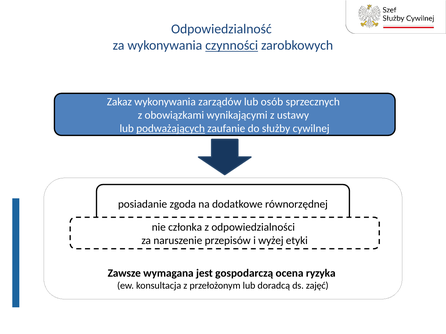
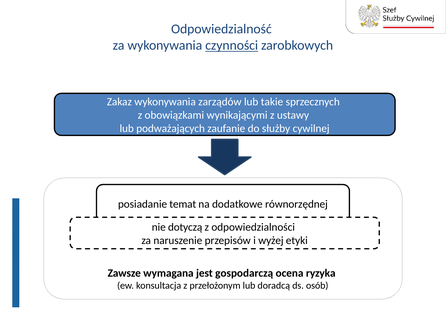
osób: osób -> takie (272, 102)
podważających underline: present -> none (171, 129)
zgoda: zgoda -> temat (183, 205)
członka: członka -> dotyczą (185, 227)
zajęć: zajęć -> osób (317, 286)
